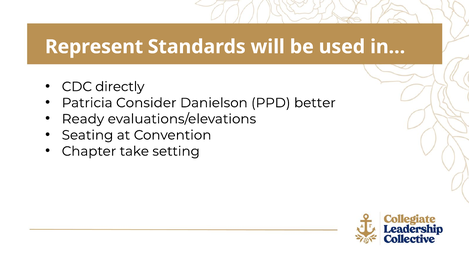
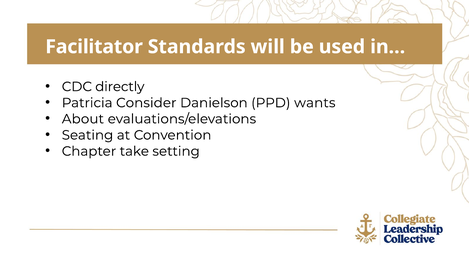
Represent: Represent -> Facilitator (94, 47)
better: better -> wants (315, 103)
Ready: Ready -> About (83, 119)
